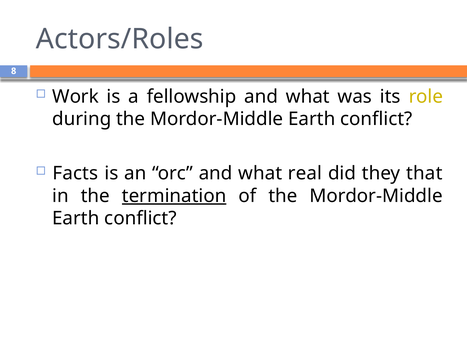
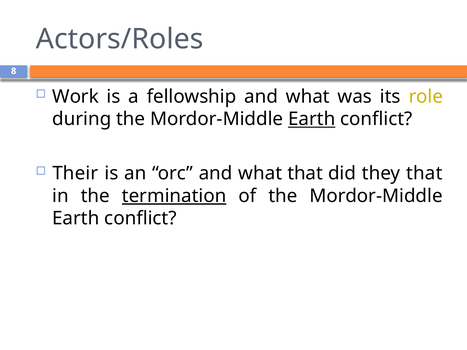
Earth underline: none -> present (312, 119)
Facts: Facts -> Their (75, 173)
what real: real -> that (305, 173)
